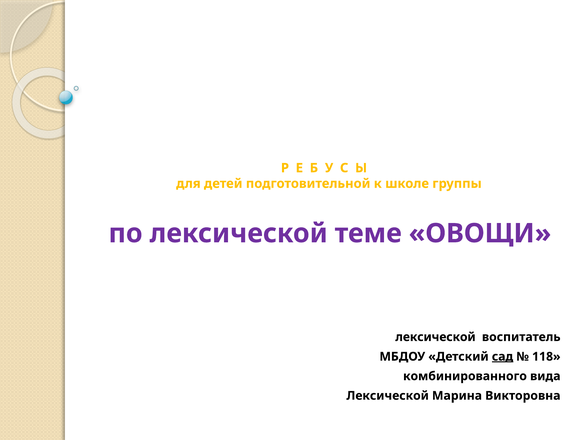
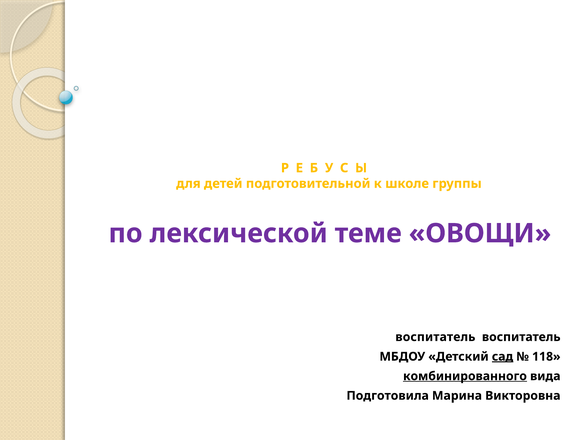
лексической: лексической -> воспитатель (435, 337)
комбинированного underline: none -> present (465, 376)
Лексической: Лексической -> Подготовила (388, 395)
